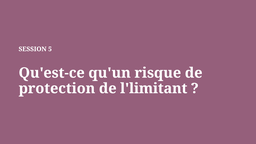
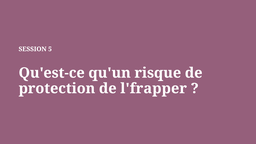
l'limitant: l'limitant -> l'frapper (154, 88)
